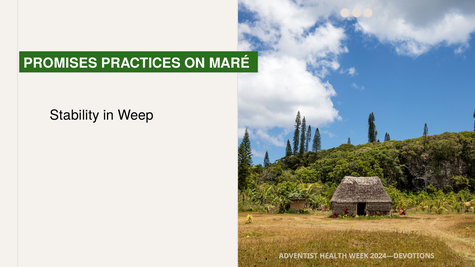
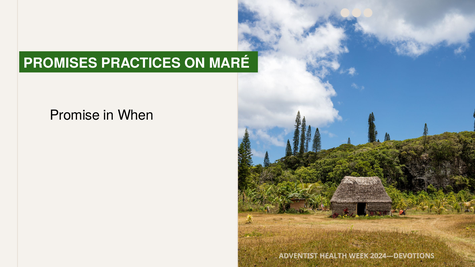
Stability: Stability -> Promise (75, 115)
Weep: Weep -> When (136, 115)
